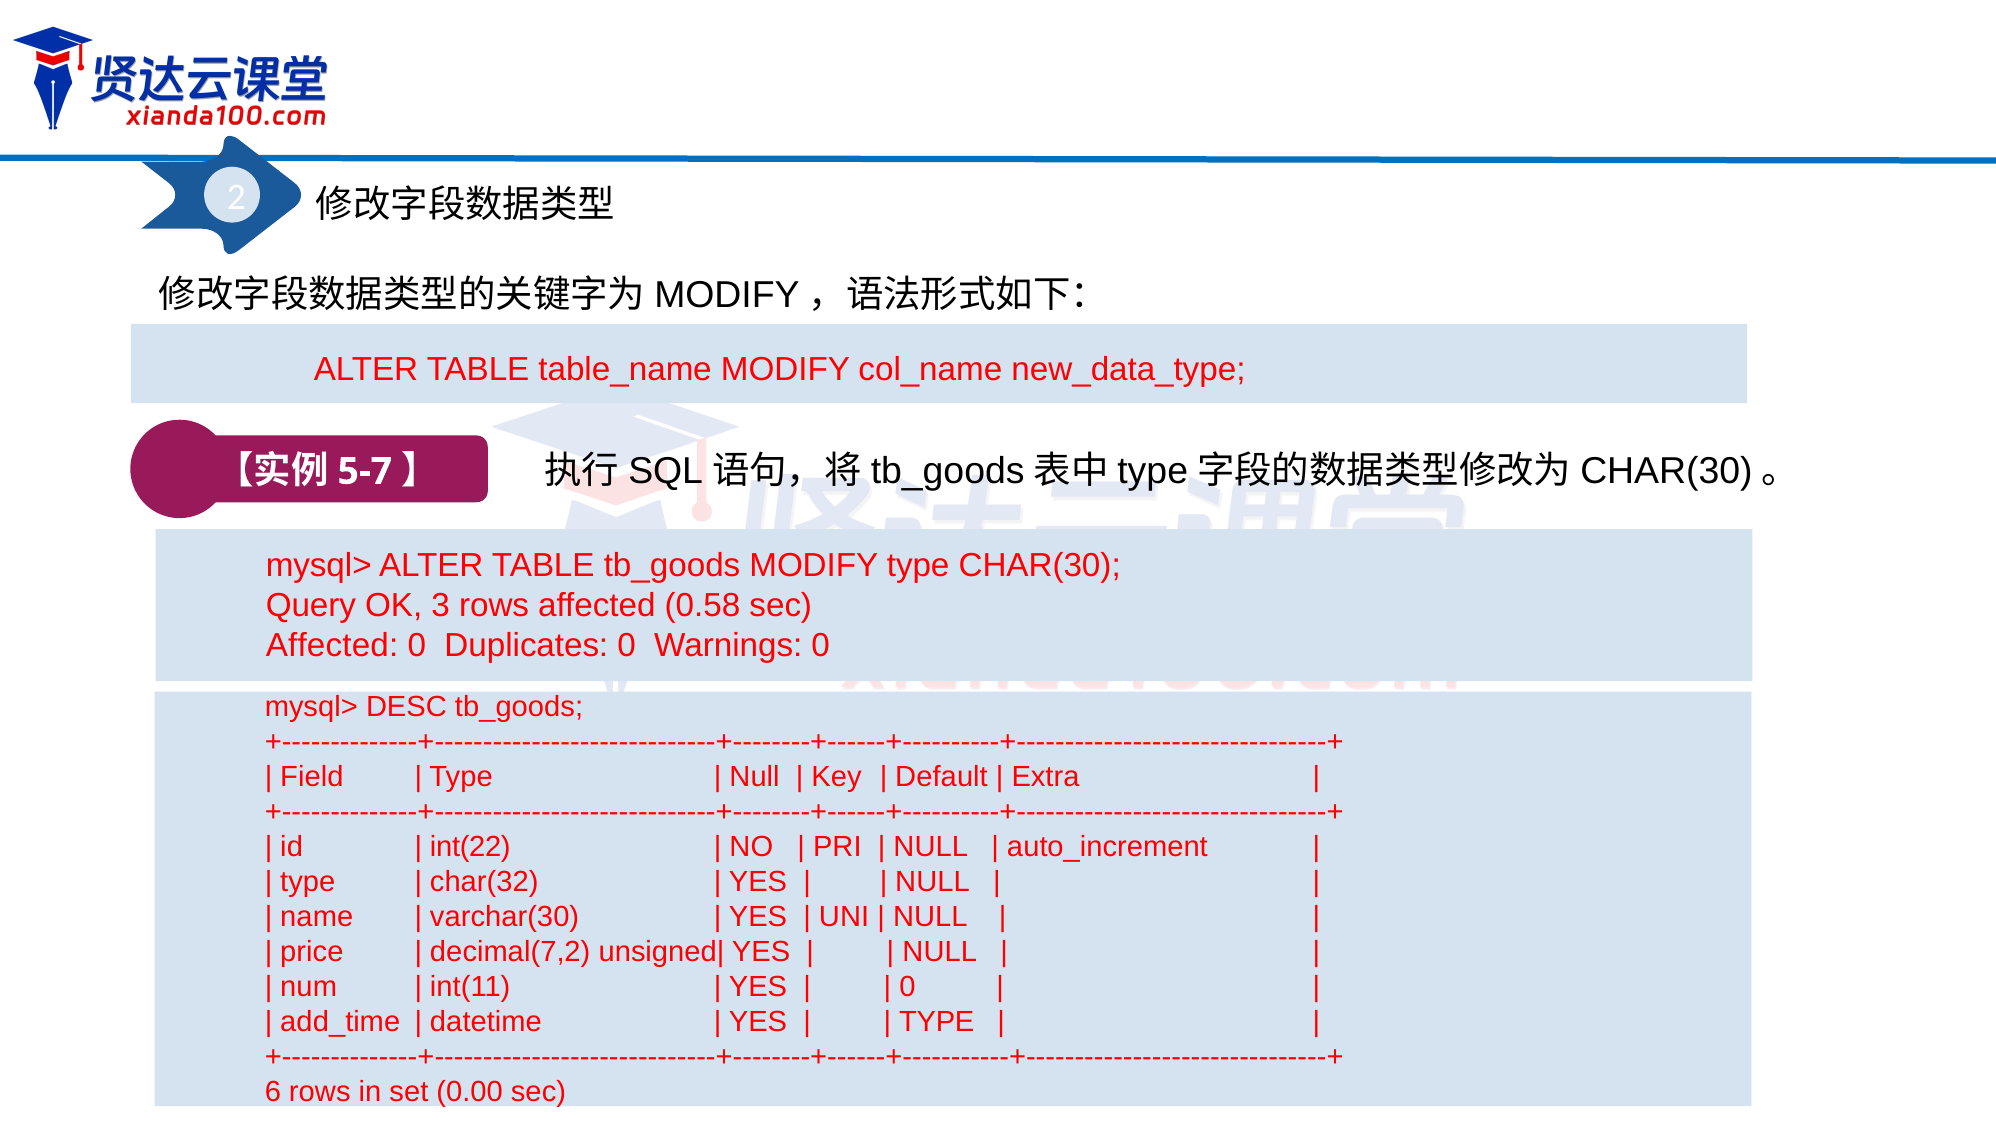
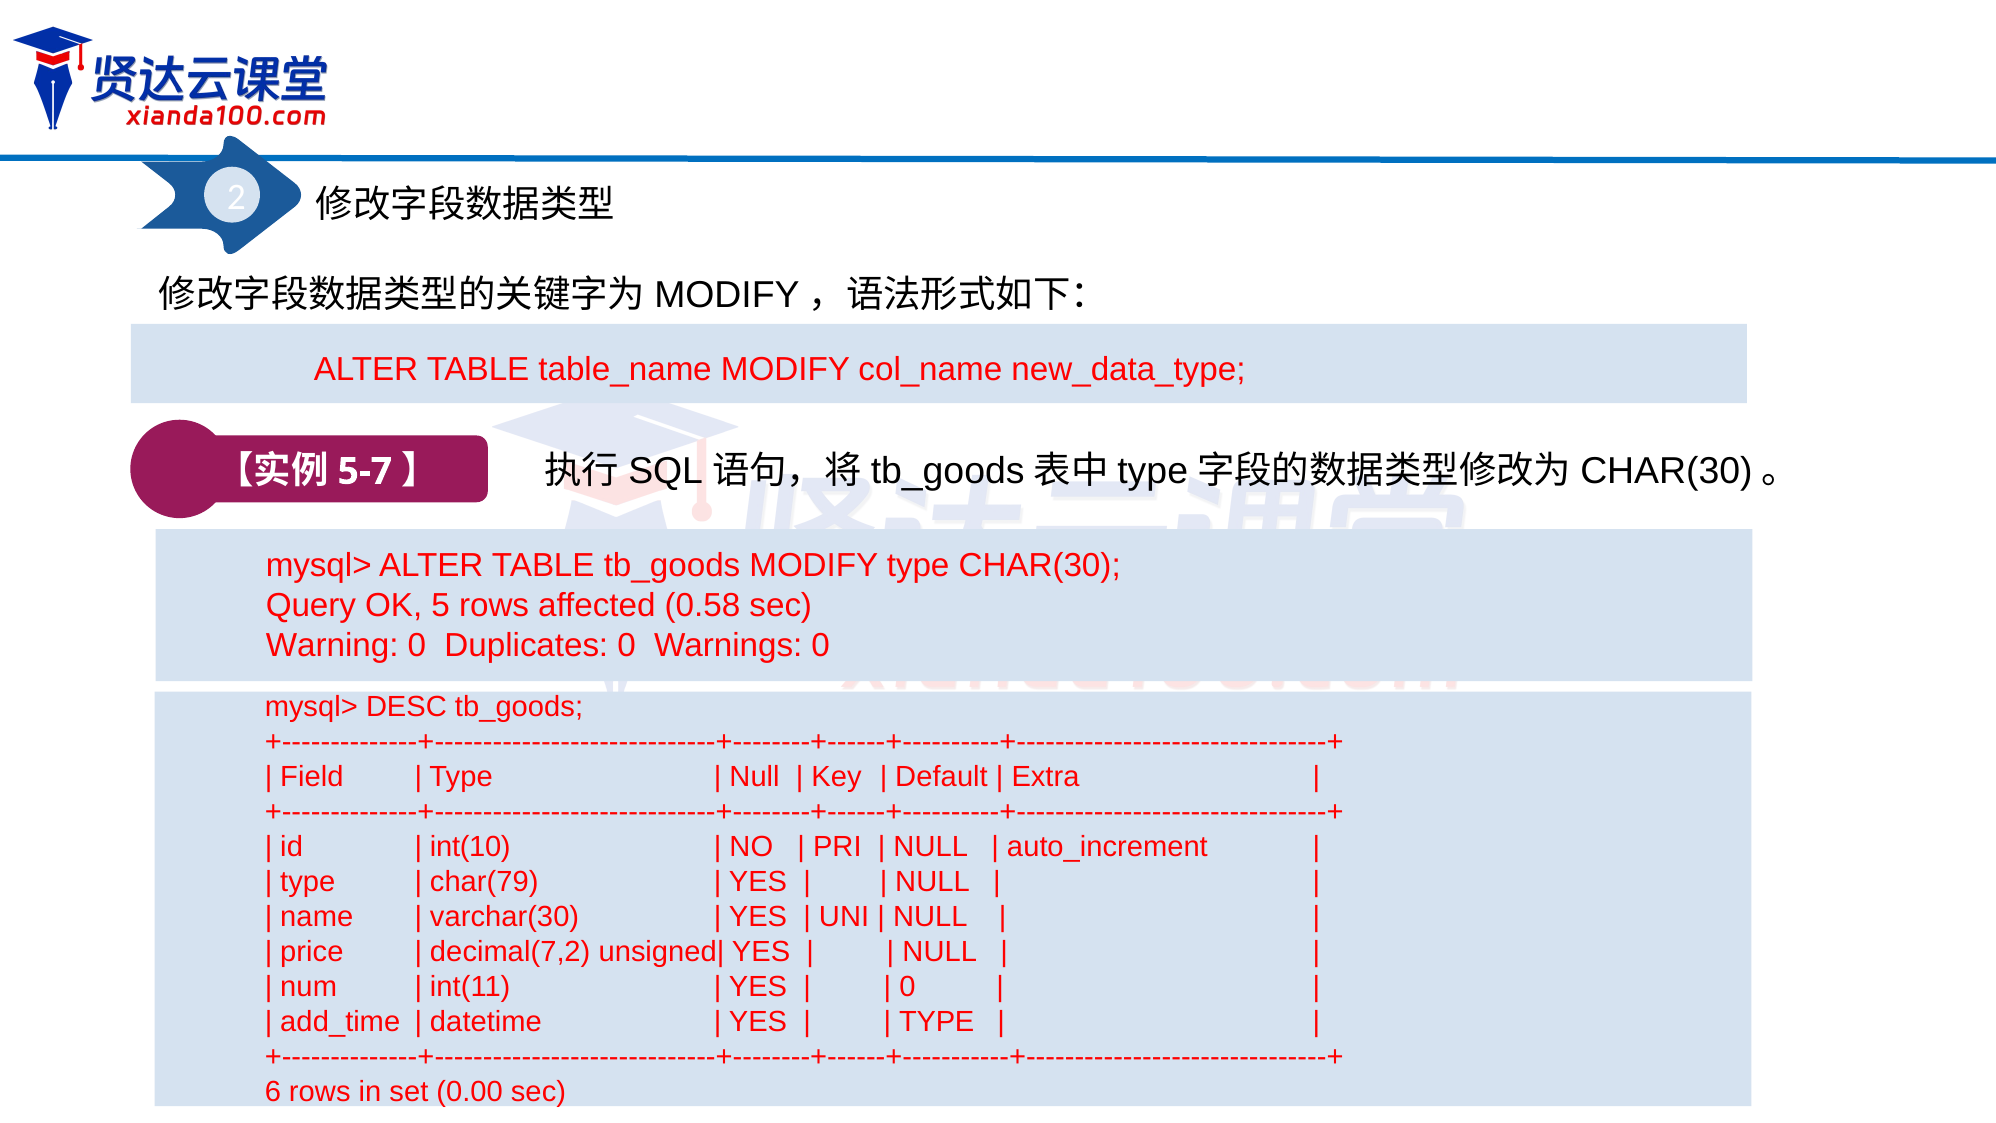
3: 3 -> 5 (441, 605)
Affected: Affected -> Warning (332, 645)
int(22: int(22 -> int(10 (470, 847)
char(32: char(32 -> char(79 (484, 882)
